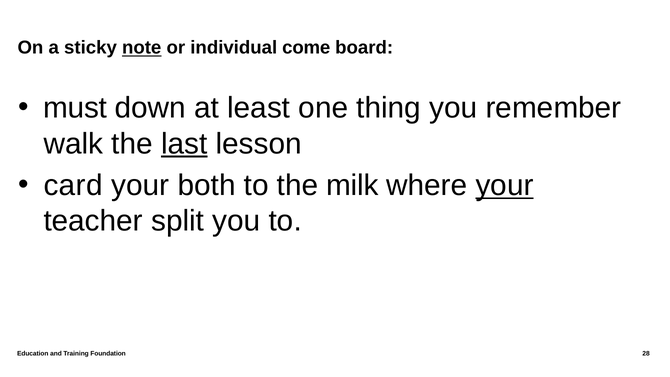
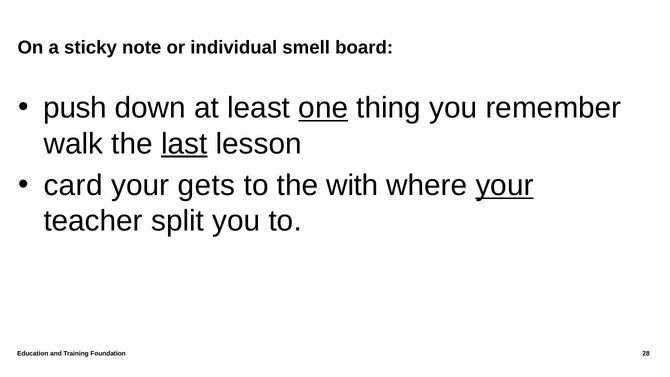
note underline: present -> none (142, 48)
come: come -> smell (306, 48)
must: must -> push (75, 108)
one underline: none -> present (323, 108)
both: both -> gets (206, 185)
milk: milk -> with (352, 185)
